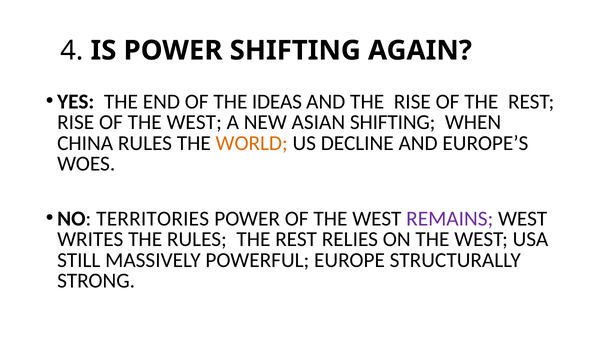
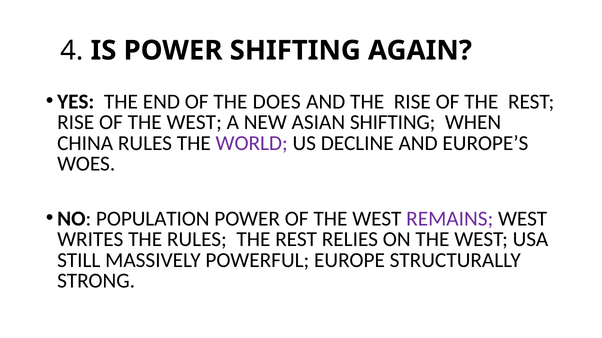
IDEAS: IDEAS -> DOES (277, 102)
WORLD colour: orange -> purple (252, 143)
TERRITORIES: TERRITORIES -> POPULATION (153, 219)
